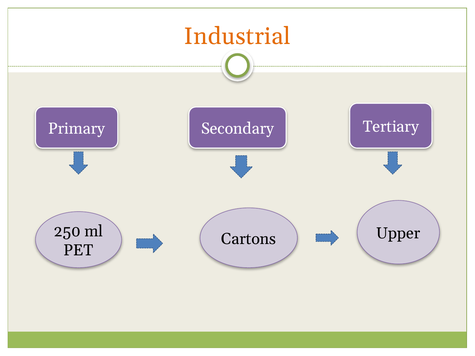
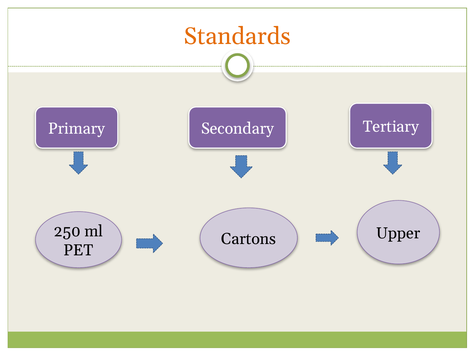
Industrial: Industrial -> Standards (237, 36)
